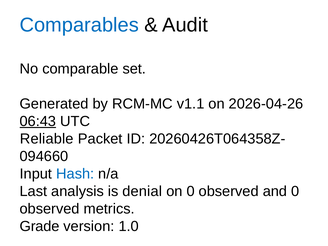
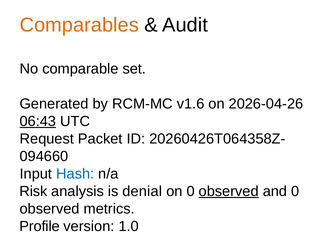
Comparables colour: blue -> orange (79, 25)
v1.1: v1.1 -> v1.6 (191, 104)
Reliable: Reliable -> Request (47, 139)
Last: Last -> Risk (33, 191)
observed underline: none -> present (229, 191)
Grade: Grade -> Profile (40, 226)
